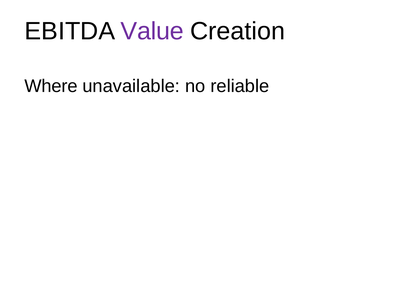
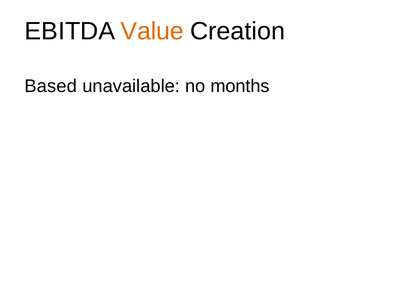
Value colour: purple -> orange (152, 31)
Where: Where -> Based (51, 86)
reliable: reliable -> months (240, 86)
